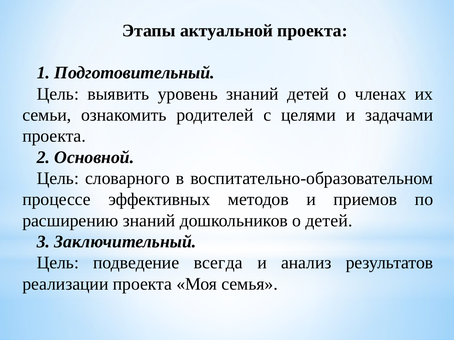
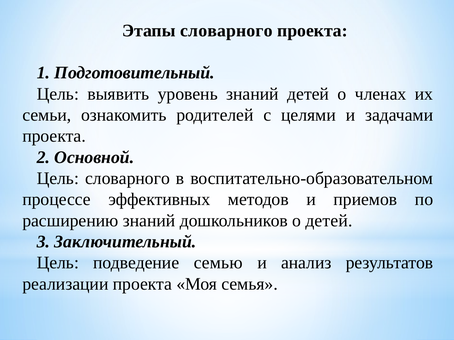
Этапы актуальной: актуальной -> словарного (226, 31)
всегда: всегда -> семью (218, 263)
